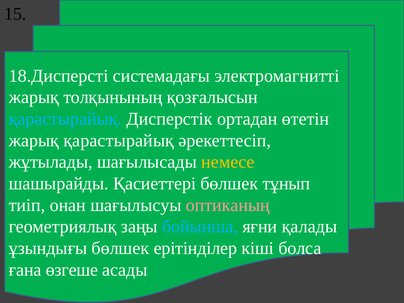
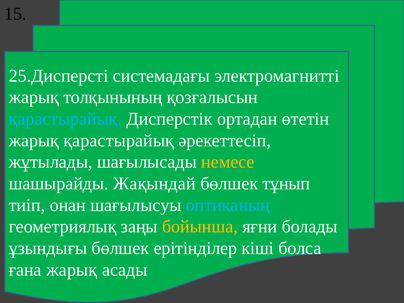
18.Дисперсті: 18.Дисперсті -> 25.Дисперсті (59, 76)
Қасиеттері: Қасиеттері -> Жақындай (154, 184)
оптиканың colour: pink -> light blue (228, 205)
бойынша colour: light blue -> yellow (200, 227)
қалады: қалады -> болады (310, 227)
ғана өзгеше: өзгеше -> жарық (72, 270)
